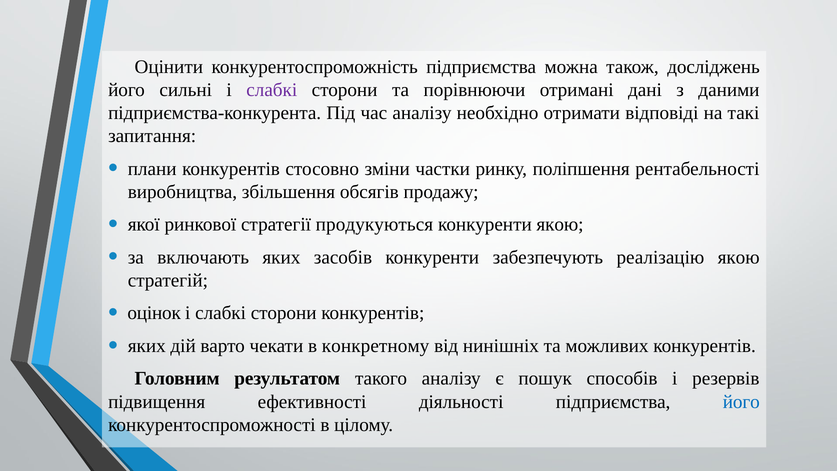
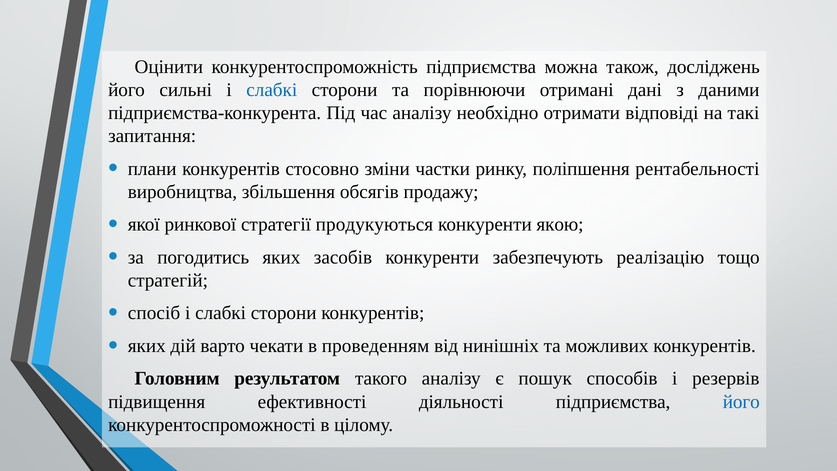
слабкі colour: purple -> blue (272, 90)
включають: включають -> погодитись (203, 257)
реалізацію якою: якою -> тощо (739, 257)
оцінок: оцінок -> спосіб (154, 313)
конкретному: конкретному -> проведенням (376, 346)
